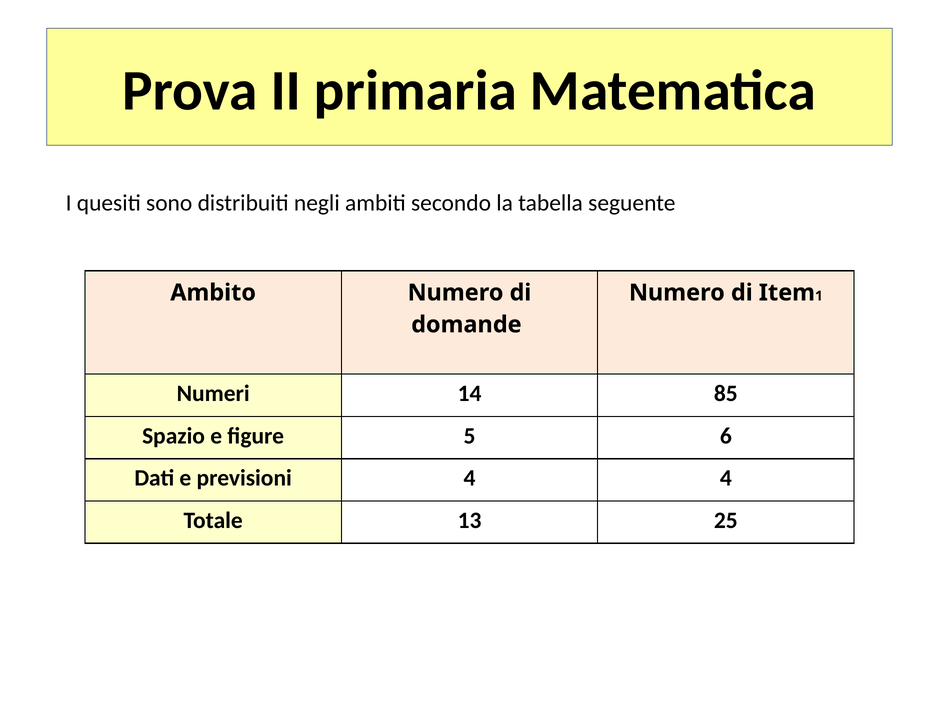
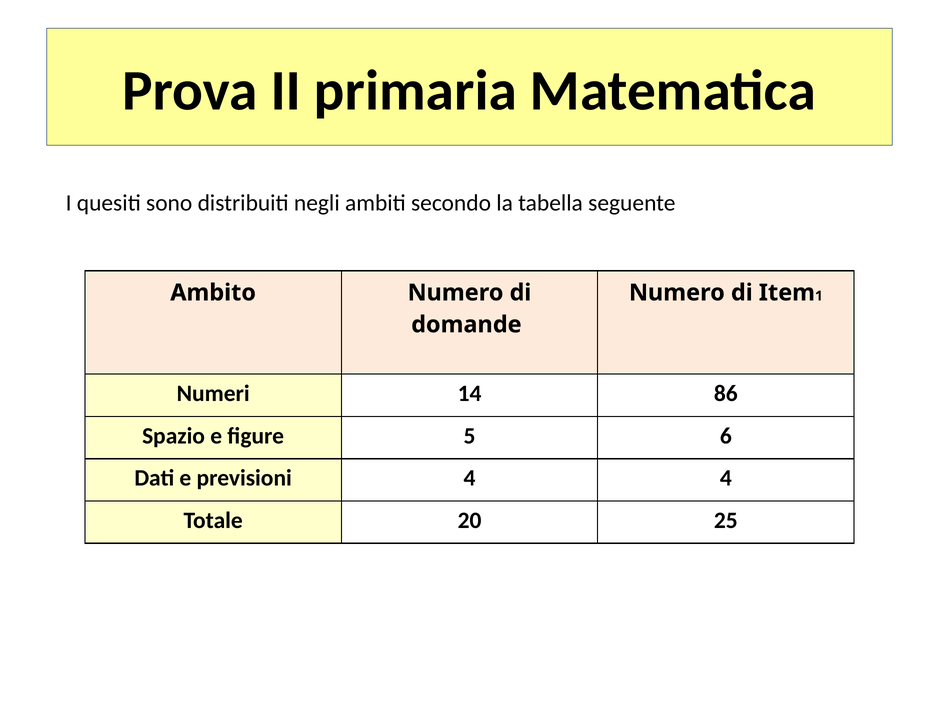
85: 85 -> 86 (726, 394)
13: 13 -> 20 (470, 520)
